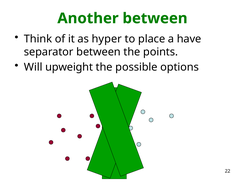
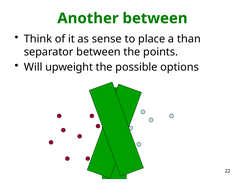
hyper: hyper -> sense (107, 39)
have: have -> than (189, 39)
